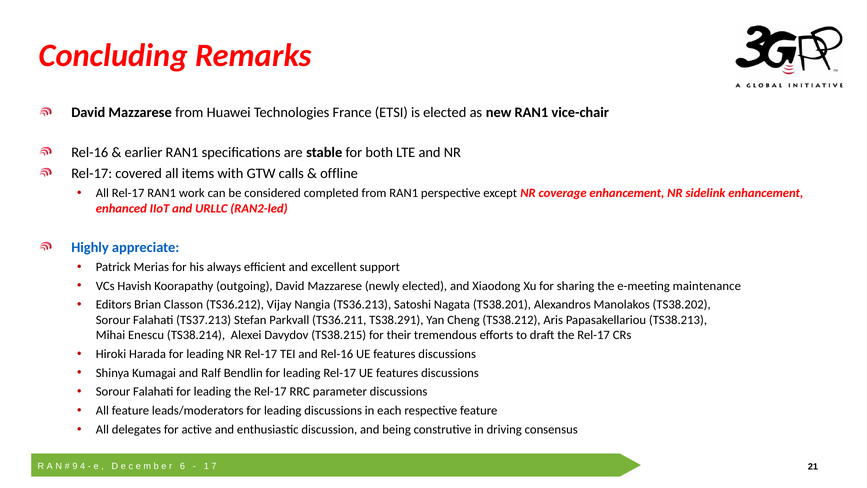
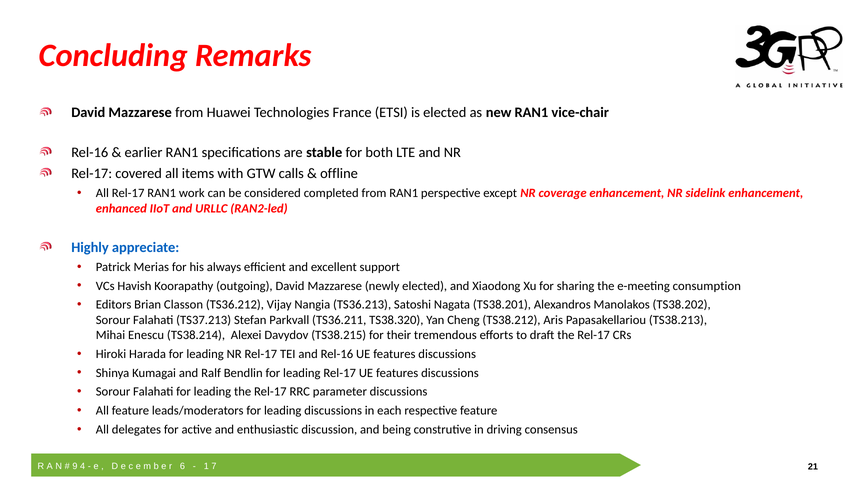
maintenance: maintenance -> consumption (707, 286)
TS38.291: TS38.291 -> TS38.320 (396, 320)
